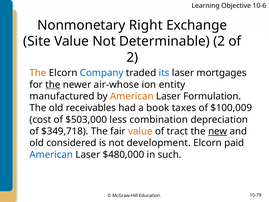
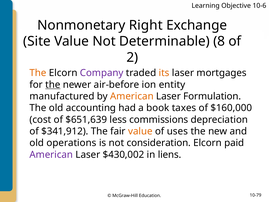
Determinable 2: 2 -> 8 (219, 41)
Company colour: blue -> purple (102, 73)
its colour: blue -> orange (164, 73)
air-whose: air-whose -> air-before (117, 85)
receivables: receivables -> accounting (91, 108)
$100,009: $100,009 -> $160,000 (231, 108)
$503,000: $503,000 -> $651,639 (86, 119)
combination: combination -> commissions (159, 119)
$349,718: $349,718 -> $341,912 (65, 131)
tract: tract -> uses (177, 131)
new underline: present -> none (218, 131)
considered: considered -> operations (71, 143)
development: development -> consideration (159, 143)
American colour: blue -> purple (51, 154)
$480,000: $480,000 -> $430,002 (123, 154)
such: such -> liens (170, 154)
